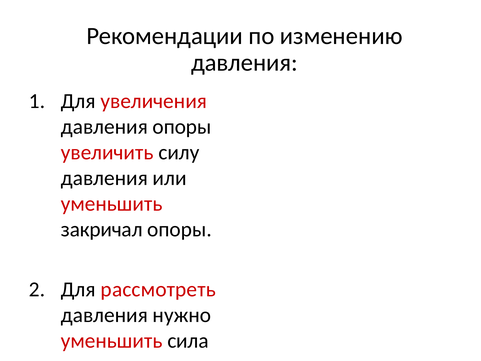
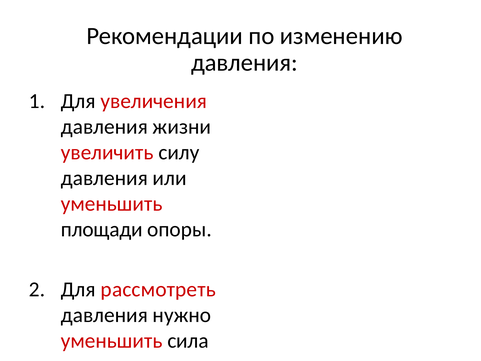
давления опоры: опоры -> жизни (182, 127)
закричал: закричал -> площади (102, 229)
